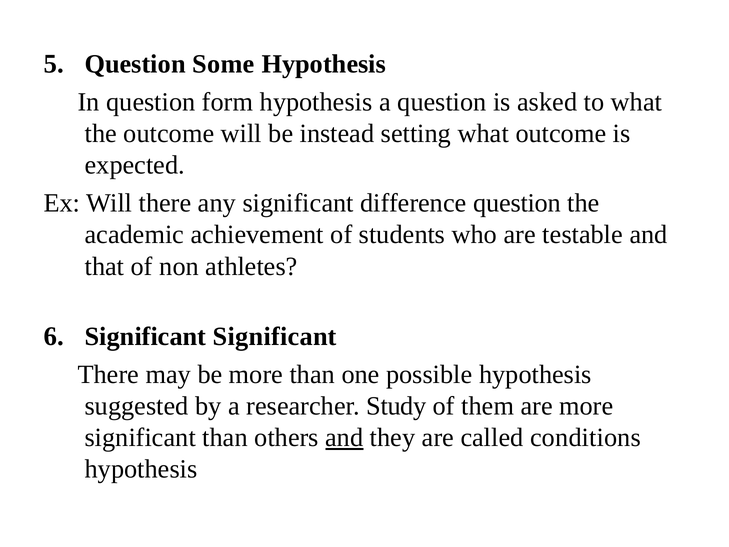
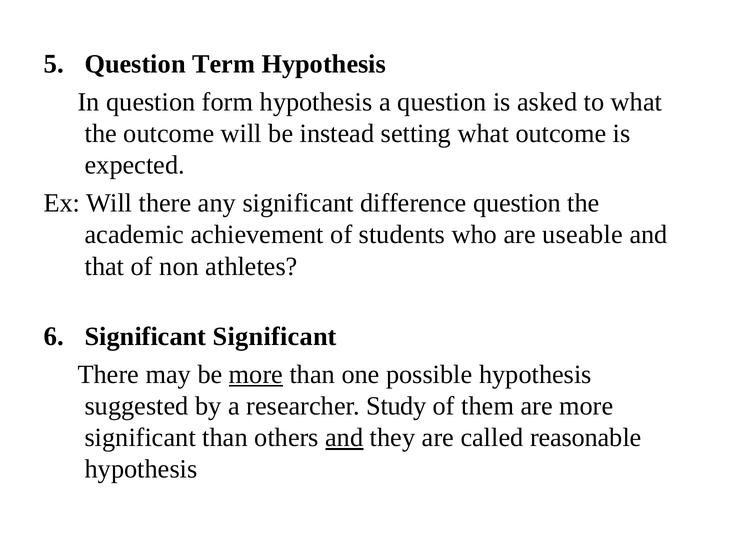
Some: Some -> Term (224, 64)
testable: testable -> useable (583, 235)
more underline: none -> present (256, 374)
conditions: conditions -> reasonable (586, 437)
